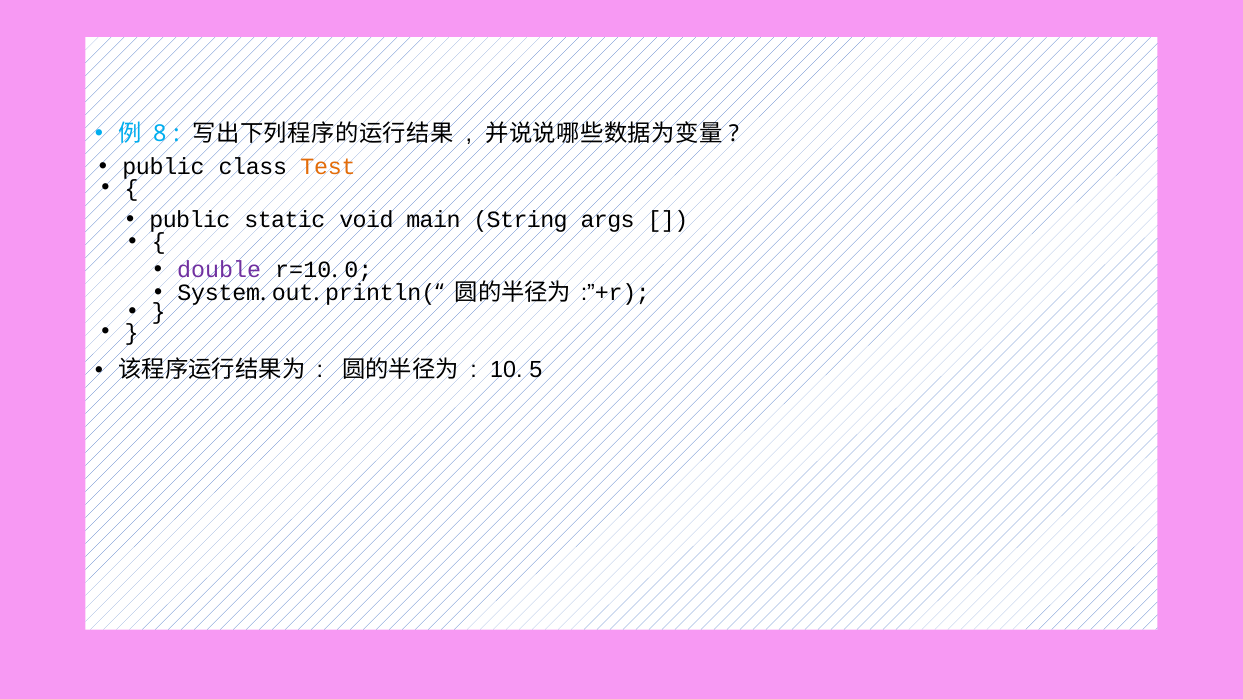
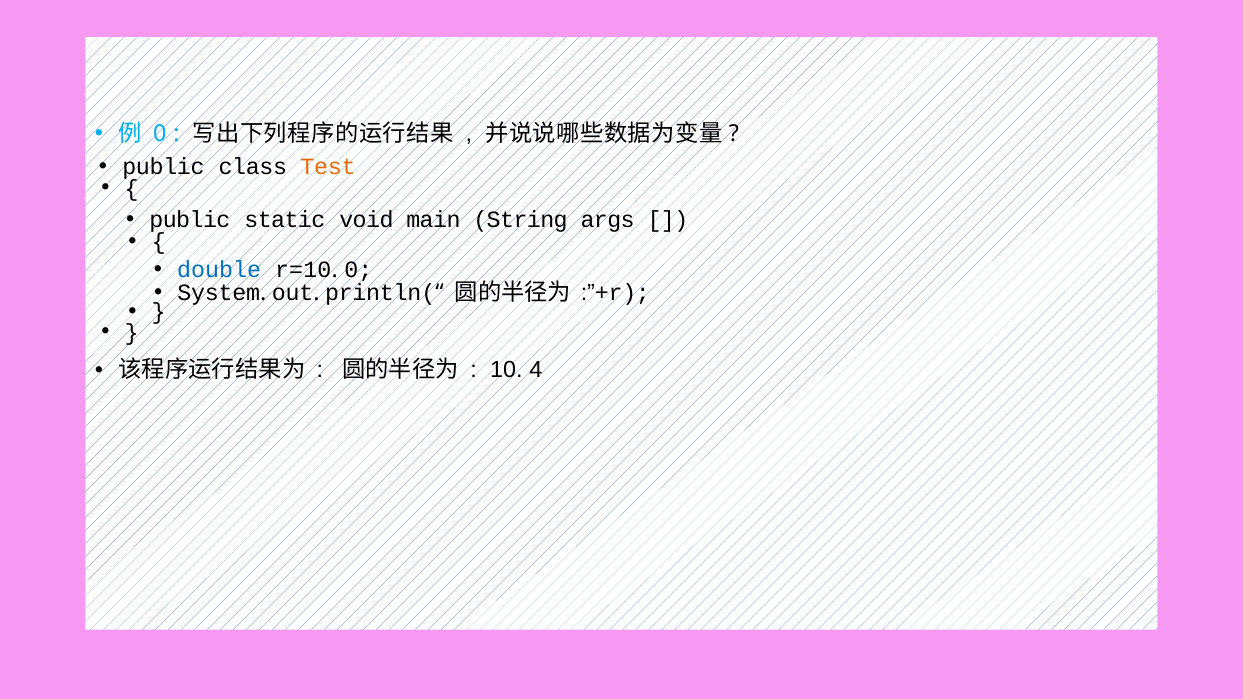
8: 8 -> 0 (160, 133)
double colour: purple -> blue (219, 270)
5: 5 -> 4 (536, 370)
